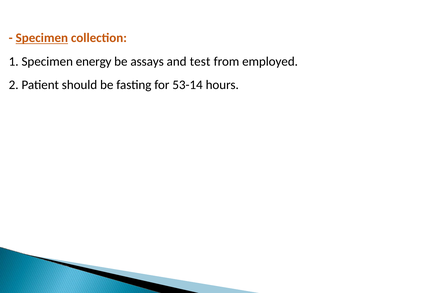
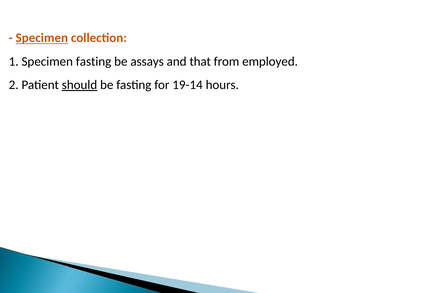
Specimen energy: energy -> fasting (94, 61)
test: test -> that (200, 61)
should underline: none -> present (79, 85)
53-14: 53-14 -> 19-14 (188, 85)
